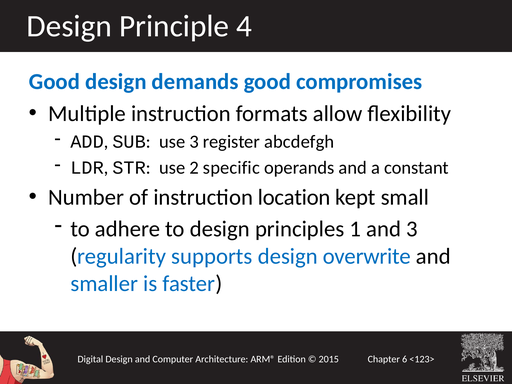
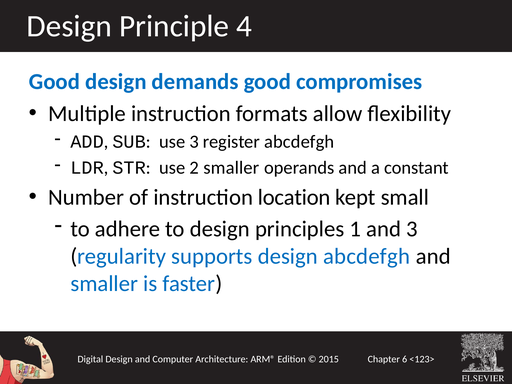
2 specific: specific -> smaller (231, 168)
design overwrite: overwrite -> abcdefgh (367, 256)
